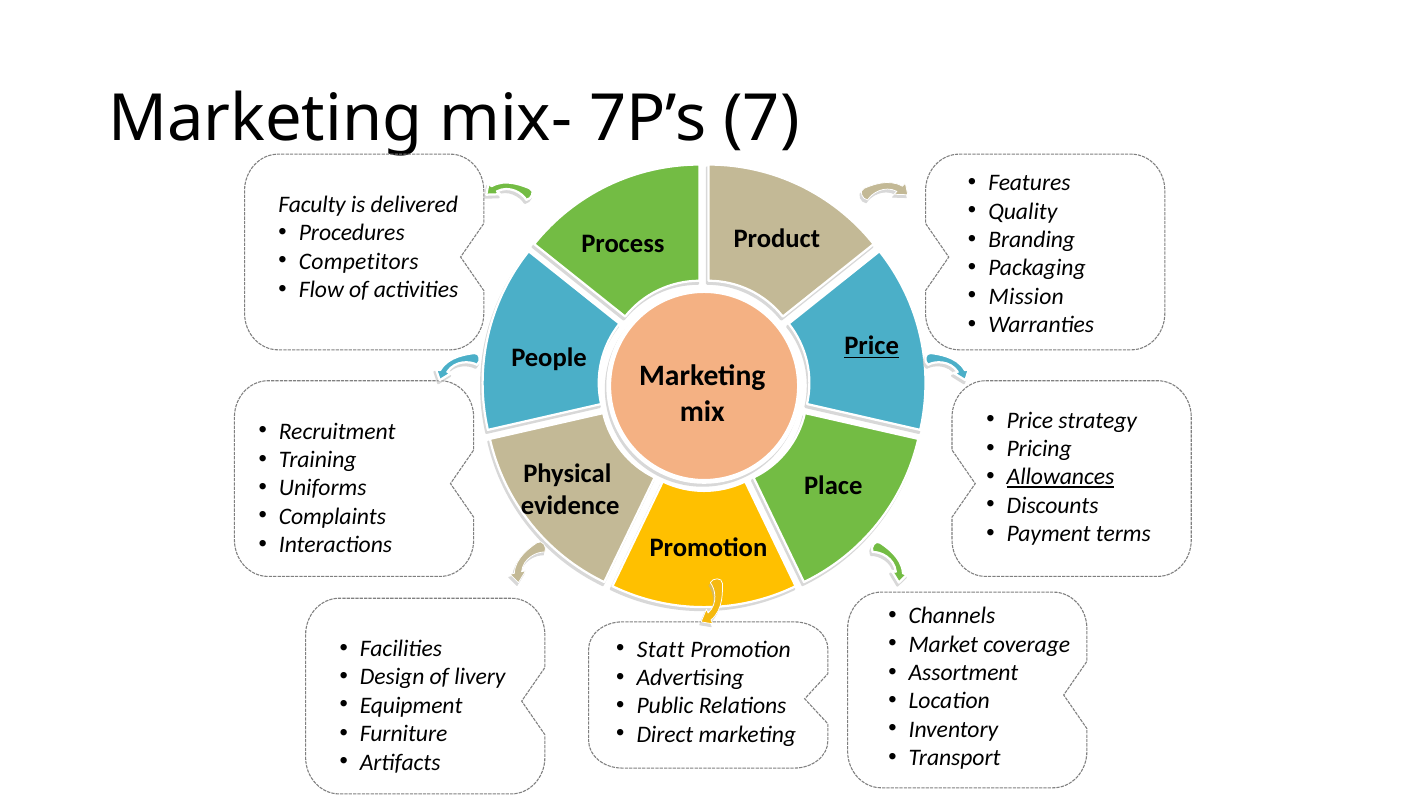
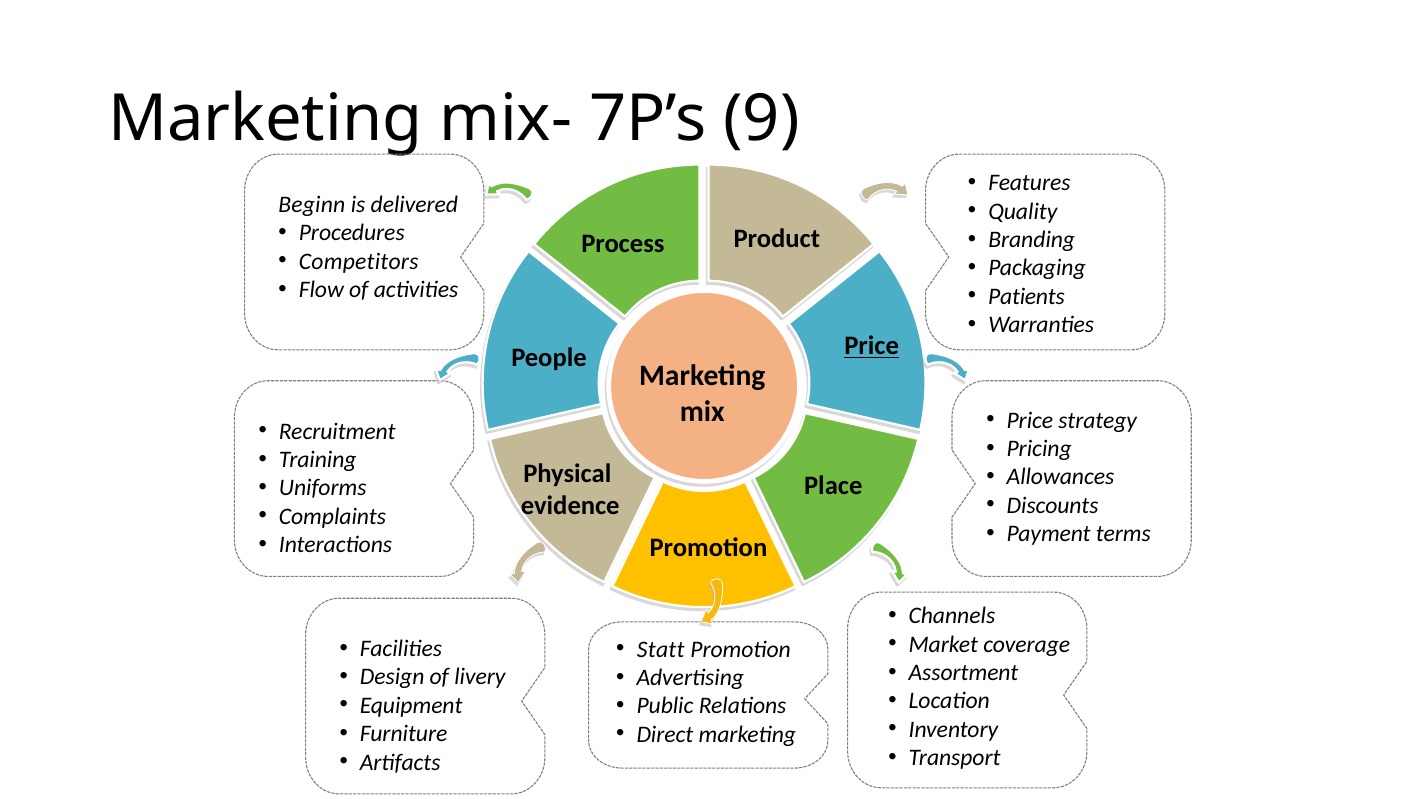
7: 7 -> 9 (761, 119)
Faculty: Faculty -> Beginn (312, 205)
Mission: Mission -> Patients (1027, 296)
Allowances underline: present -> none (1060, 477)
